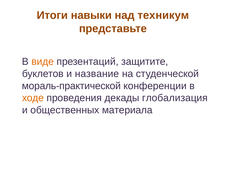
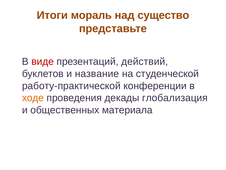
навыки: навыки -> мораль (91, 15)
техникум: техникум -> существо (163, 15)
виде colour: orange -> red (43, 61)
защитите: защитите -> действий (145, 61)
мораль-практической: мораль-практической -> работу-практической (71, 86)
